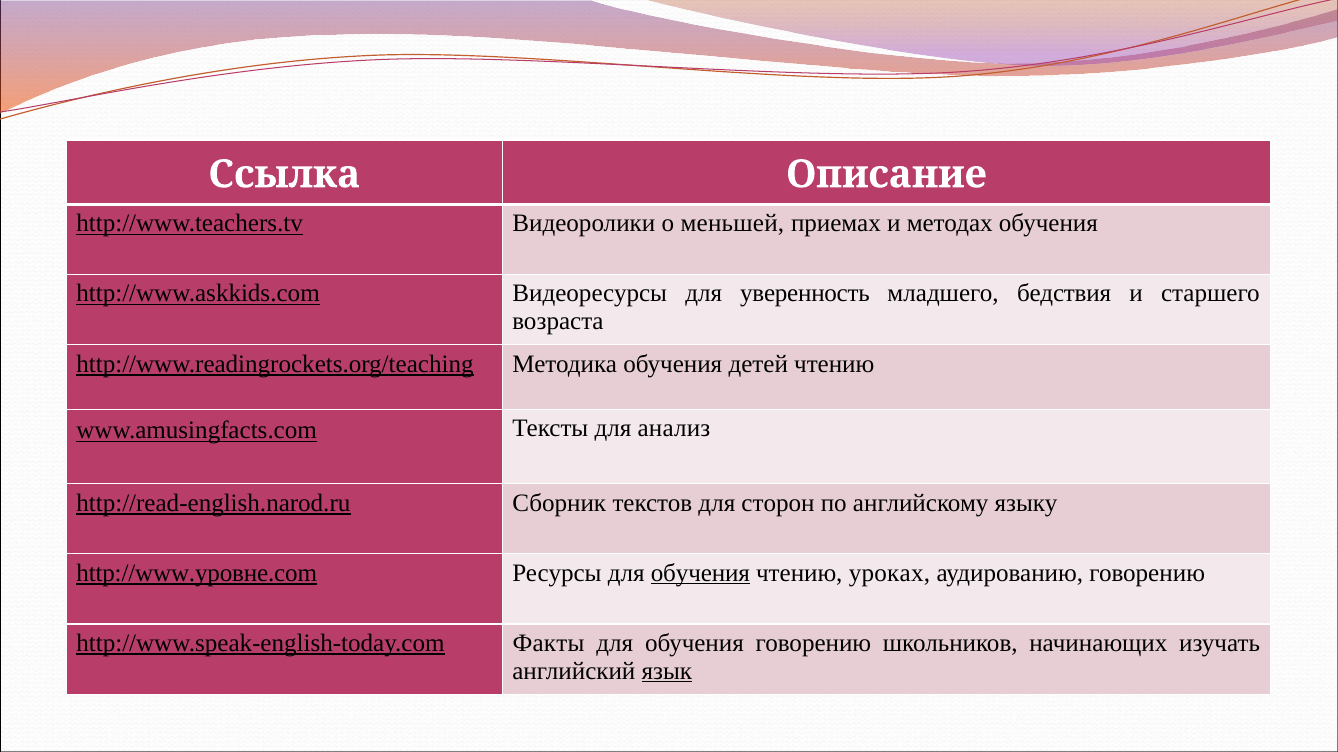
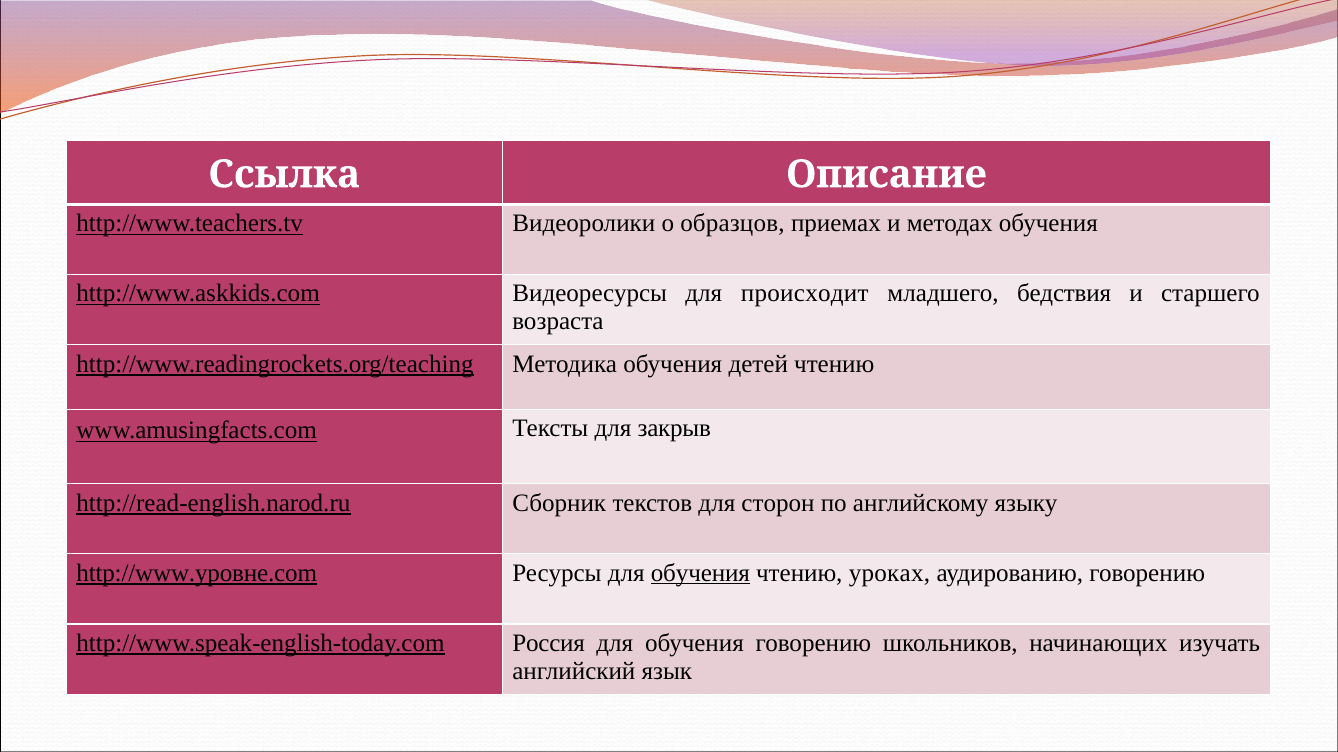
меньшей: меньшей -> образцов (732, 224)
уверенность: уверенность -> происходит (805, 294)
анализ: анализ -> закрыв (674, 429)
Факты: Факты -> Россия (549, 644)
язык underline: present -> none (667, 671)
